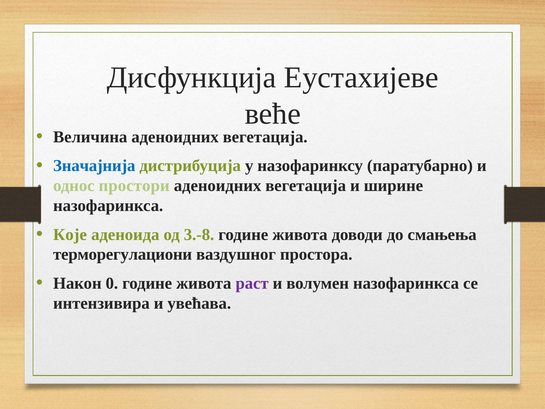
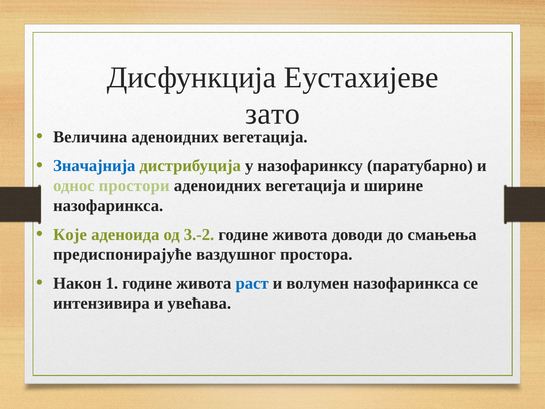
веће: веће -> зато (273, 114)
3.-8: 3.-8 -> 3.-2 (199, 234)
терморегулациони: терморегулациони -> предиспонирајуће (122, 254)
0: 0 -> 1 (112, 283)
раст colour: purple -> blue (252, 283)
